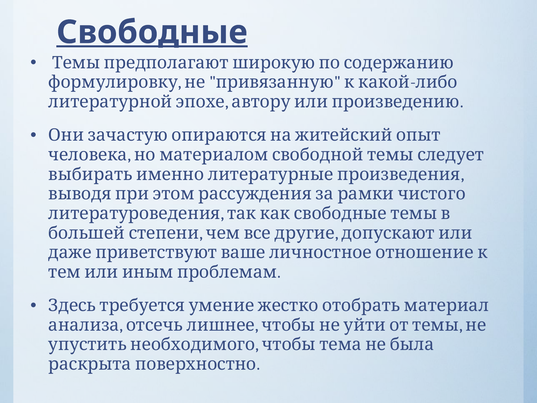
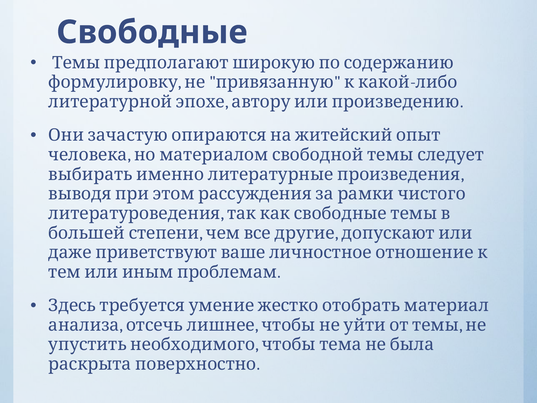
Свободные underline: present -> none (152, 32)
